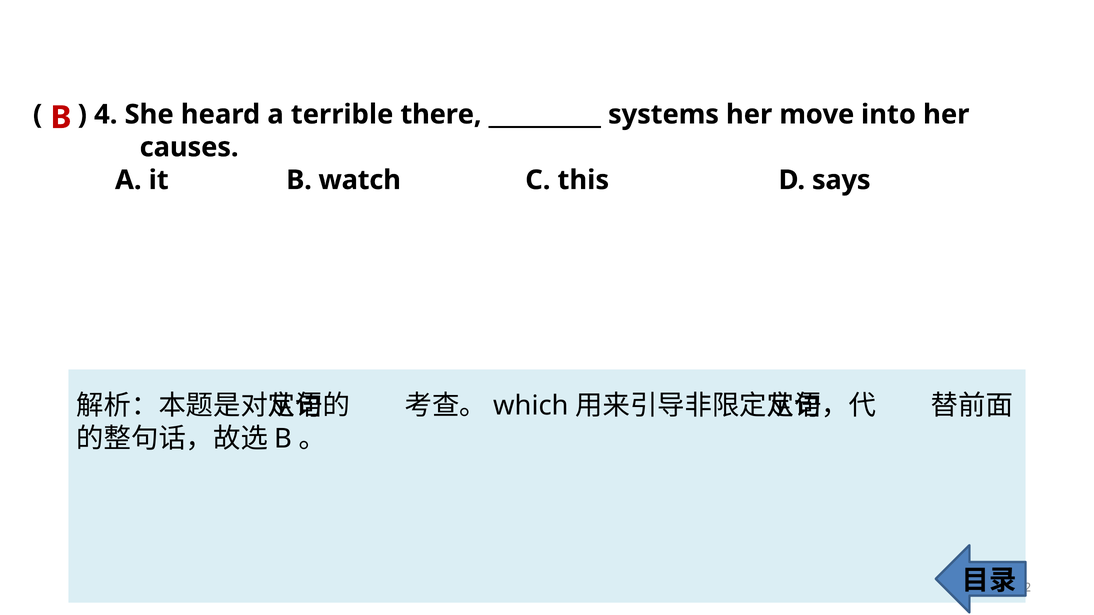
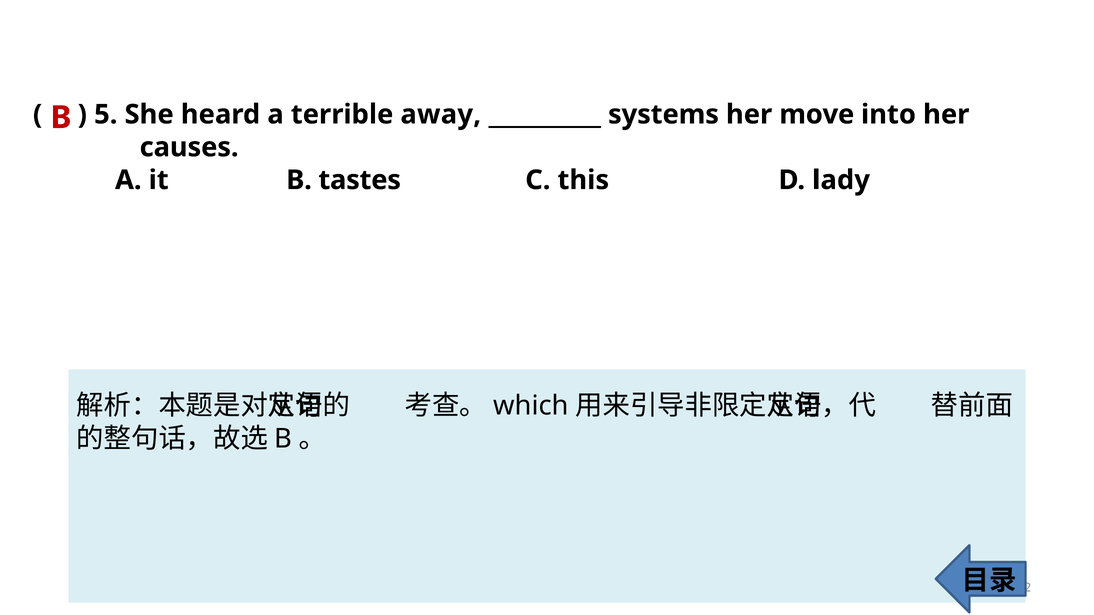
4: 4 -> 5 (106, 115)
there: there -> away (441, 115)
watch: watch -> tastes (360, 180)
says: says -> lady (841, 180)
